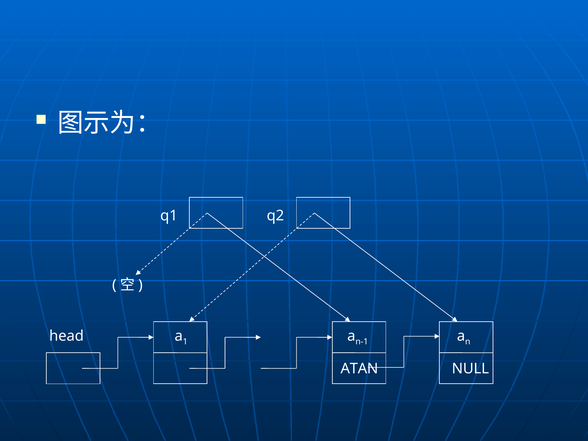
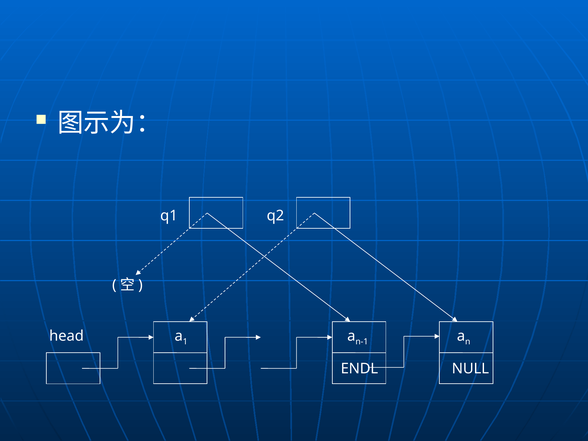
ATAN: ATAN -> ENDL (359, 368)
